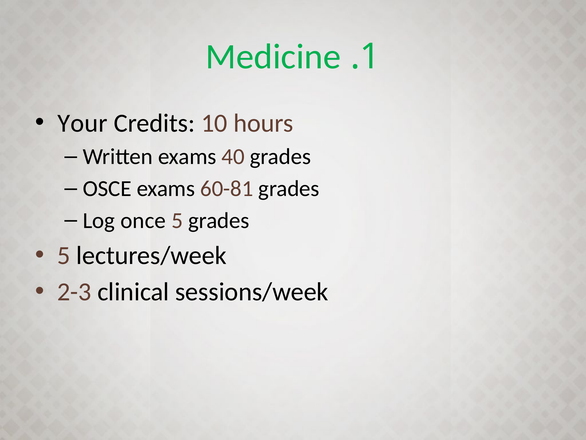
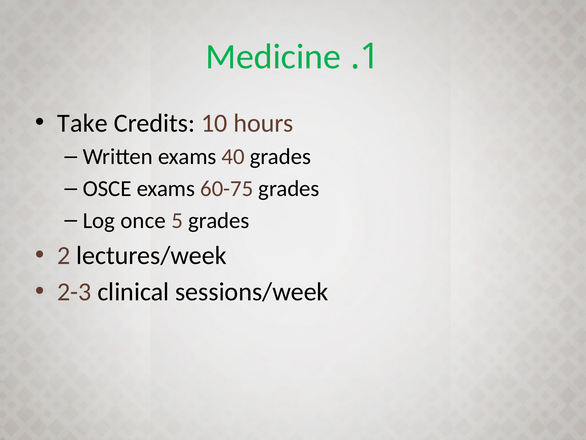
Your: Your -> Take (82, 123)
60-81: 60-81 -> 60-75 (227, 189)
5: 5 -> 2 (64, 255)
